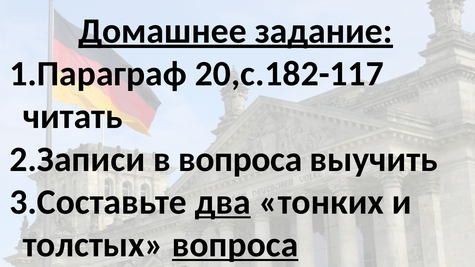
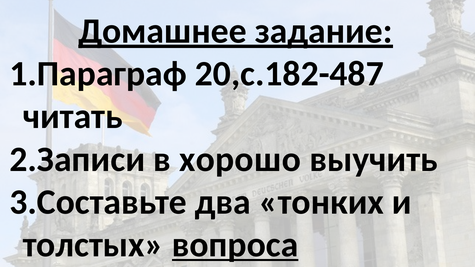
20,с.182-117: 20,с.182-117 -> 20,с.182-487 (289, 74)
в вопроса: вопроса -> хорошо (240, 159)
два underline: present -> none (223, 202)
